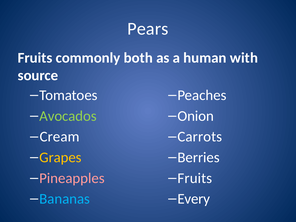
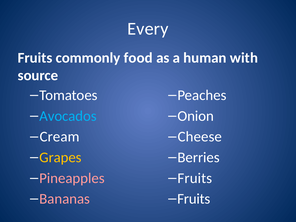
Pears: Pears -> Every (148, 29)
both: both -> food (138, 58)
Avocados colour: light green -> light blue (68, 116)
Carrots: Carrots -> Cheese (200, 137)
Bananas colour: light blue -> pink (65, 199)
Every: Every -> Fruits (194, 199)
